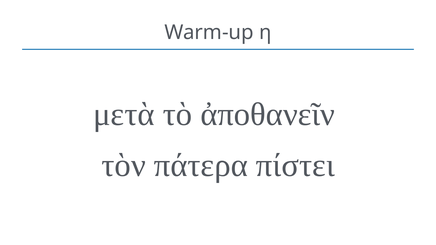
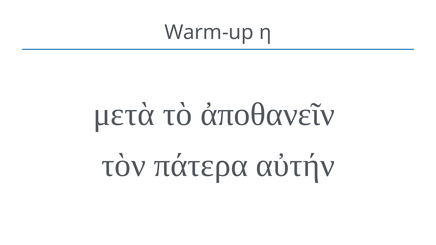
πίστει: πίστει -> αὐτήν (295, 165)
